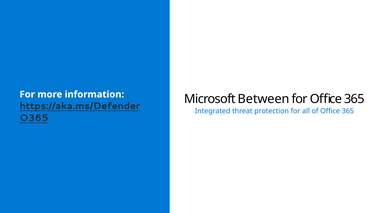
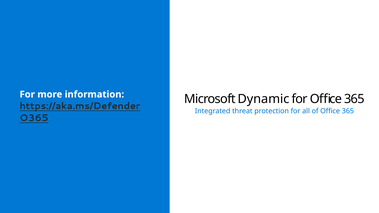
Between: Between -> Dynamic (264, 99)
